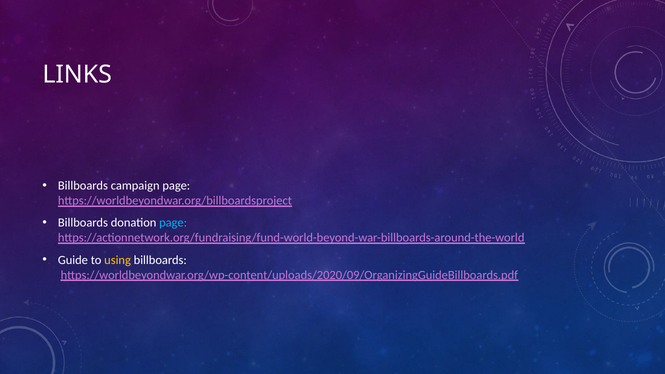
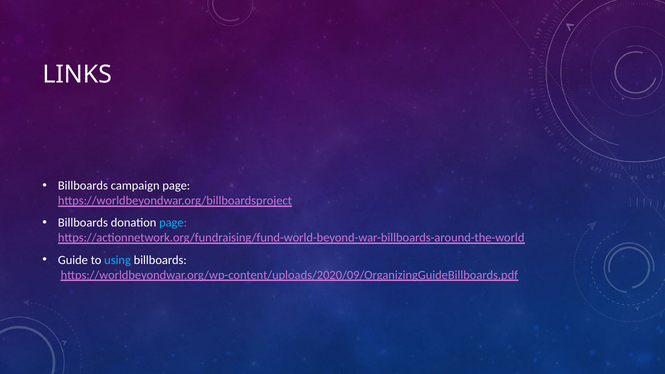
using colour: yellow -> light blue (118, 260)
